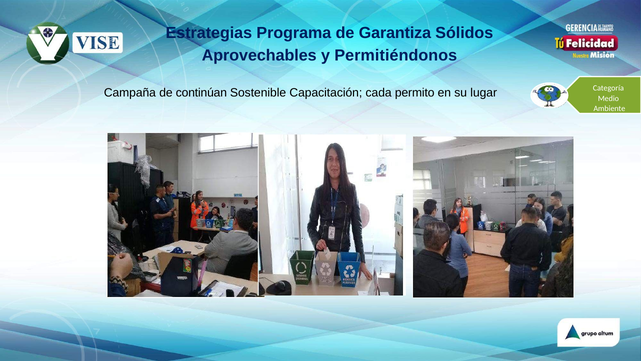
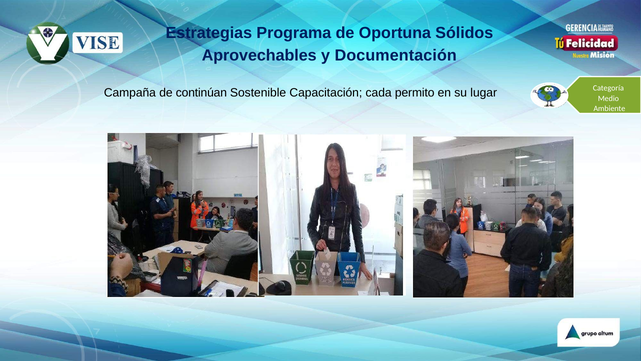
Garantiza: Garantiza -> Oportuna (395, 33)
Permitiéndonos: Permitiéndonos -> Documentación (396, 56)
